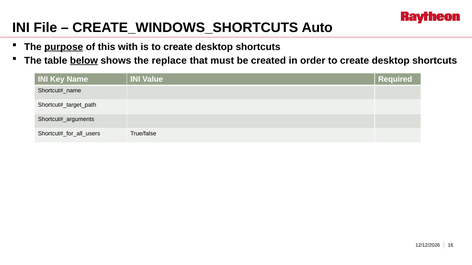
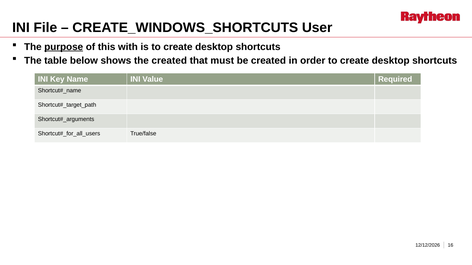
Auto: Auto -> User (317, 28)
below underline: present -> none (84, 61)
the replace: replace -> created (169, 61)
